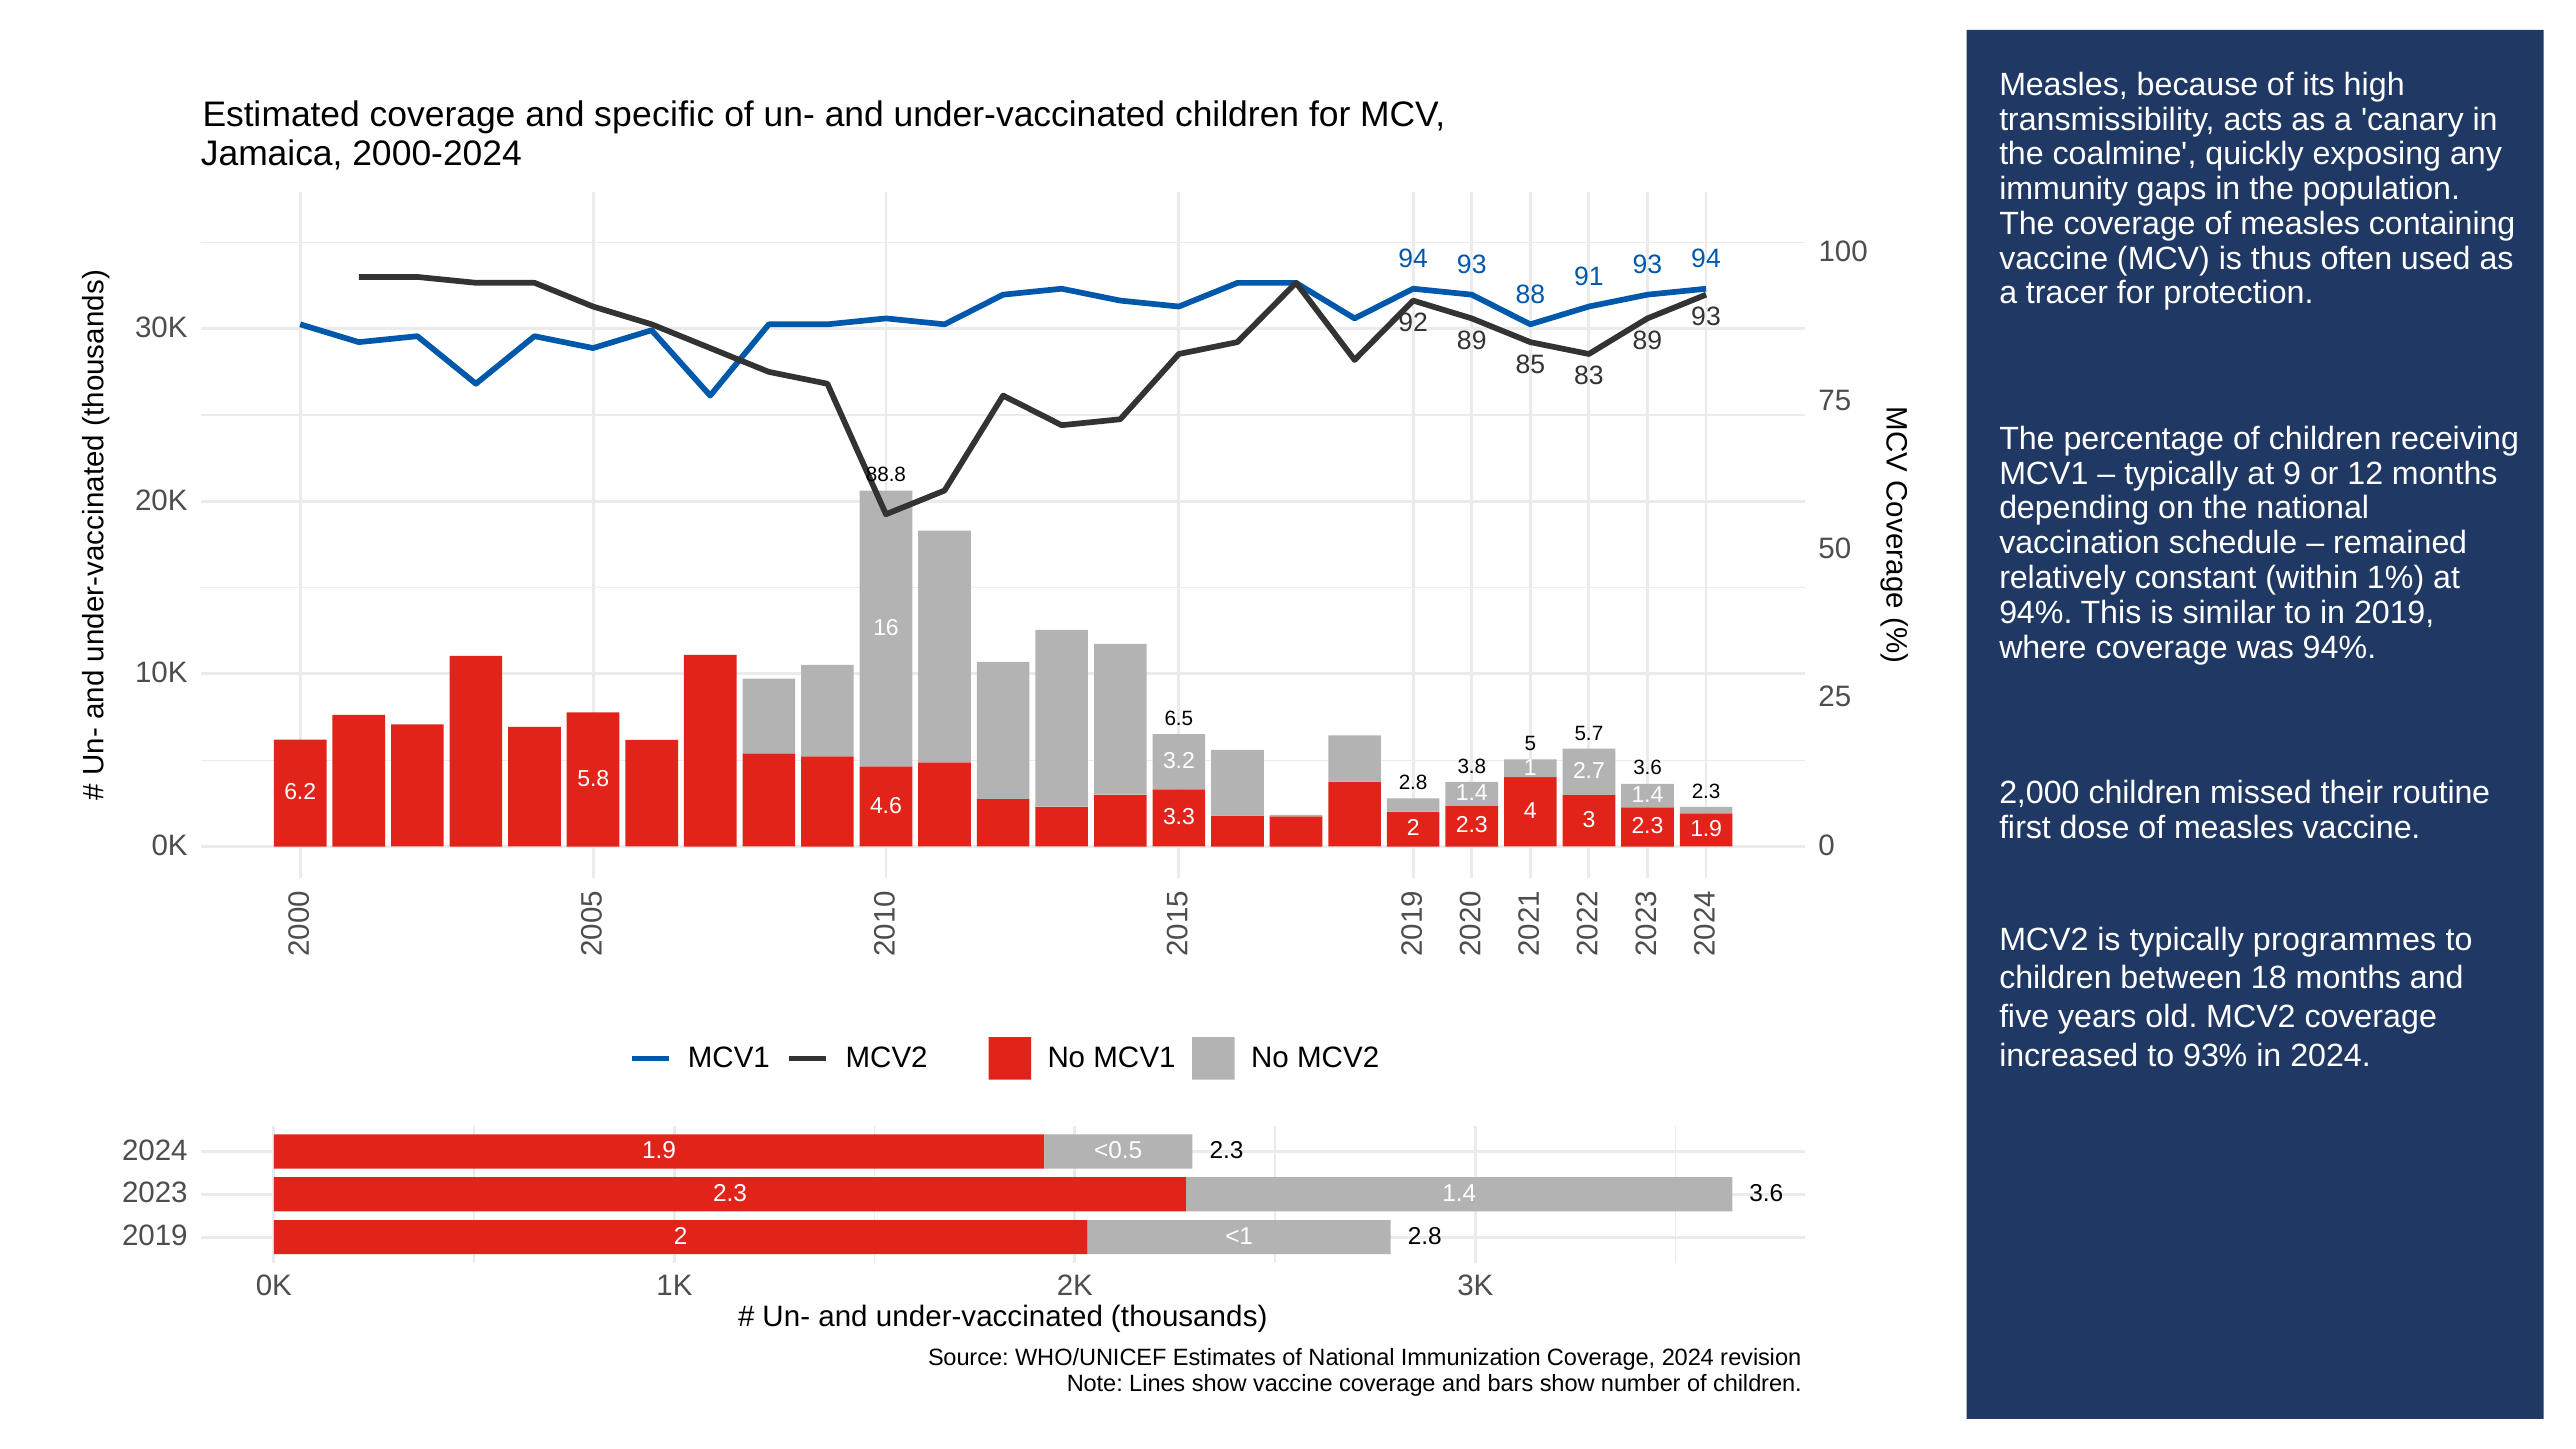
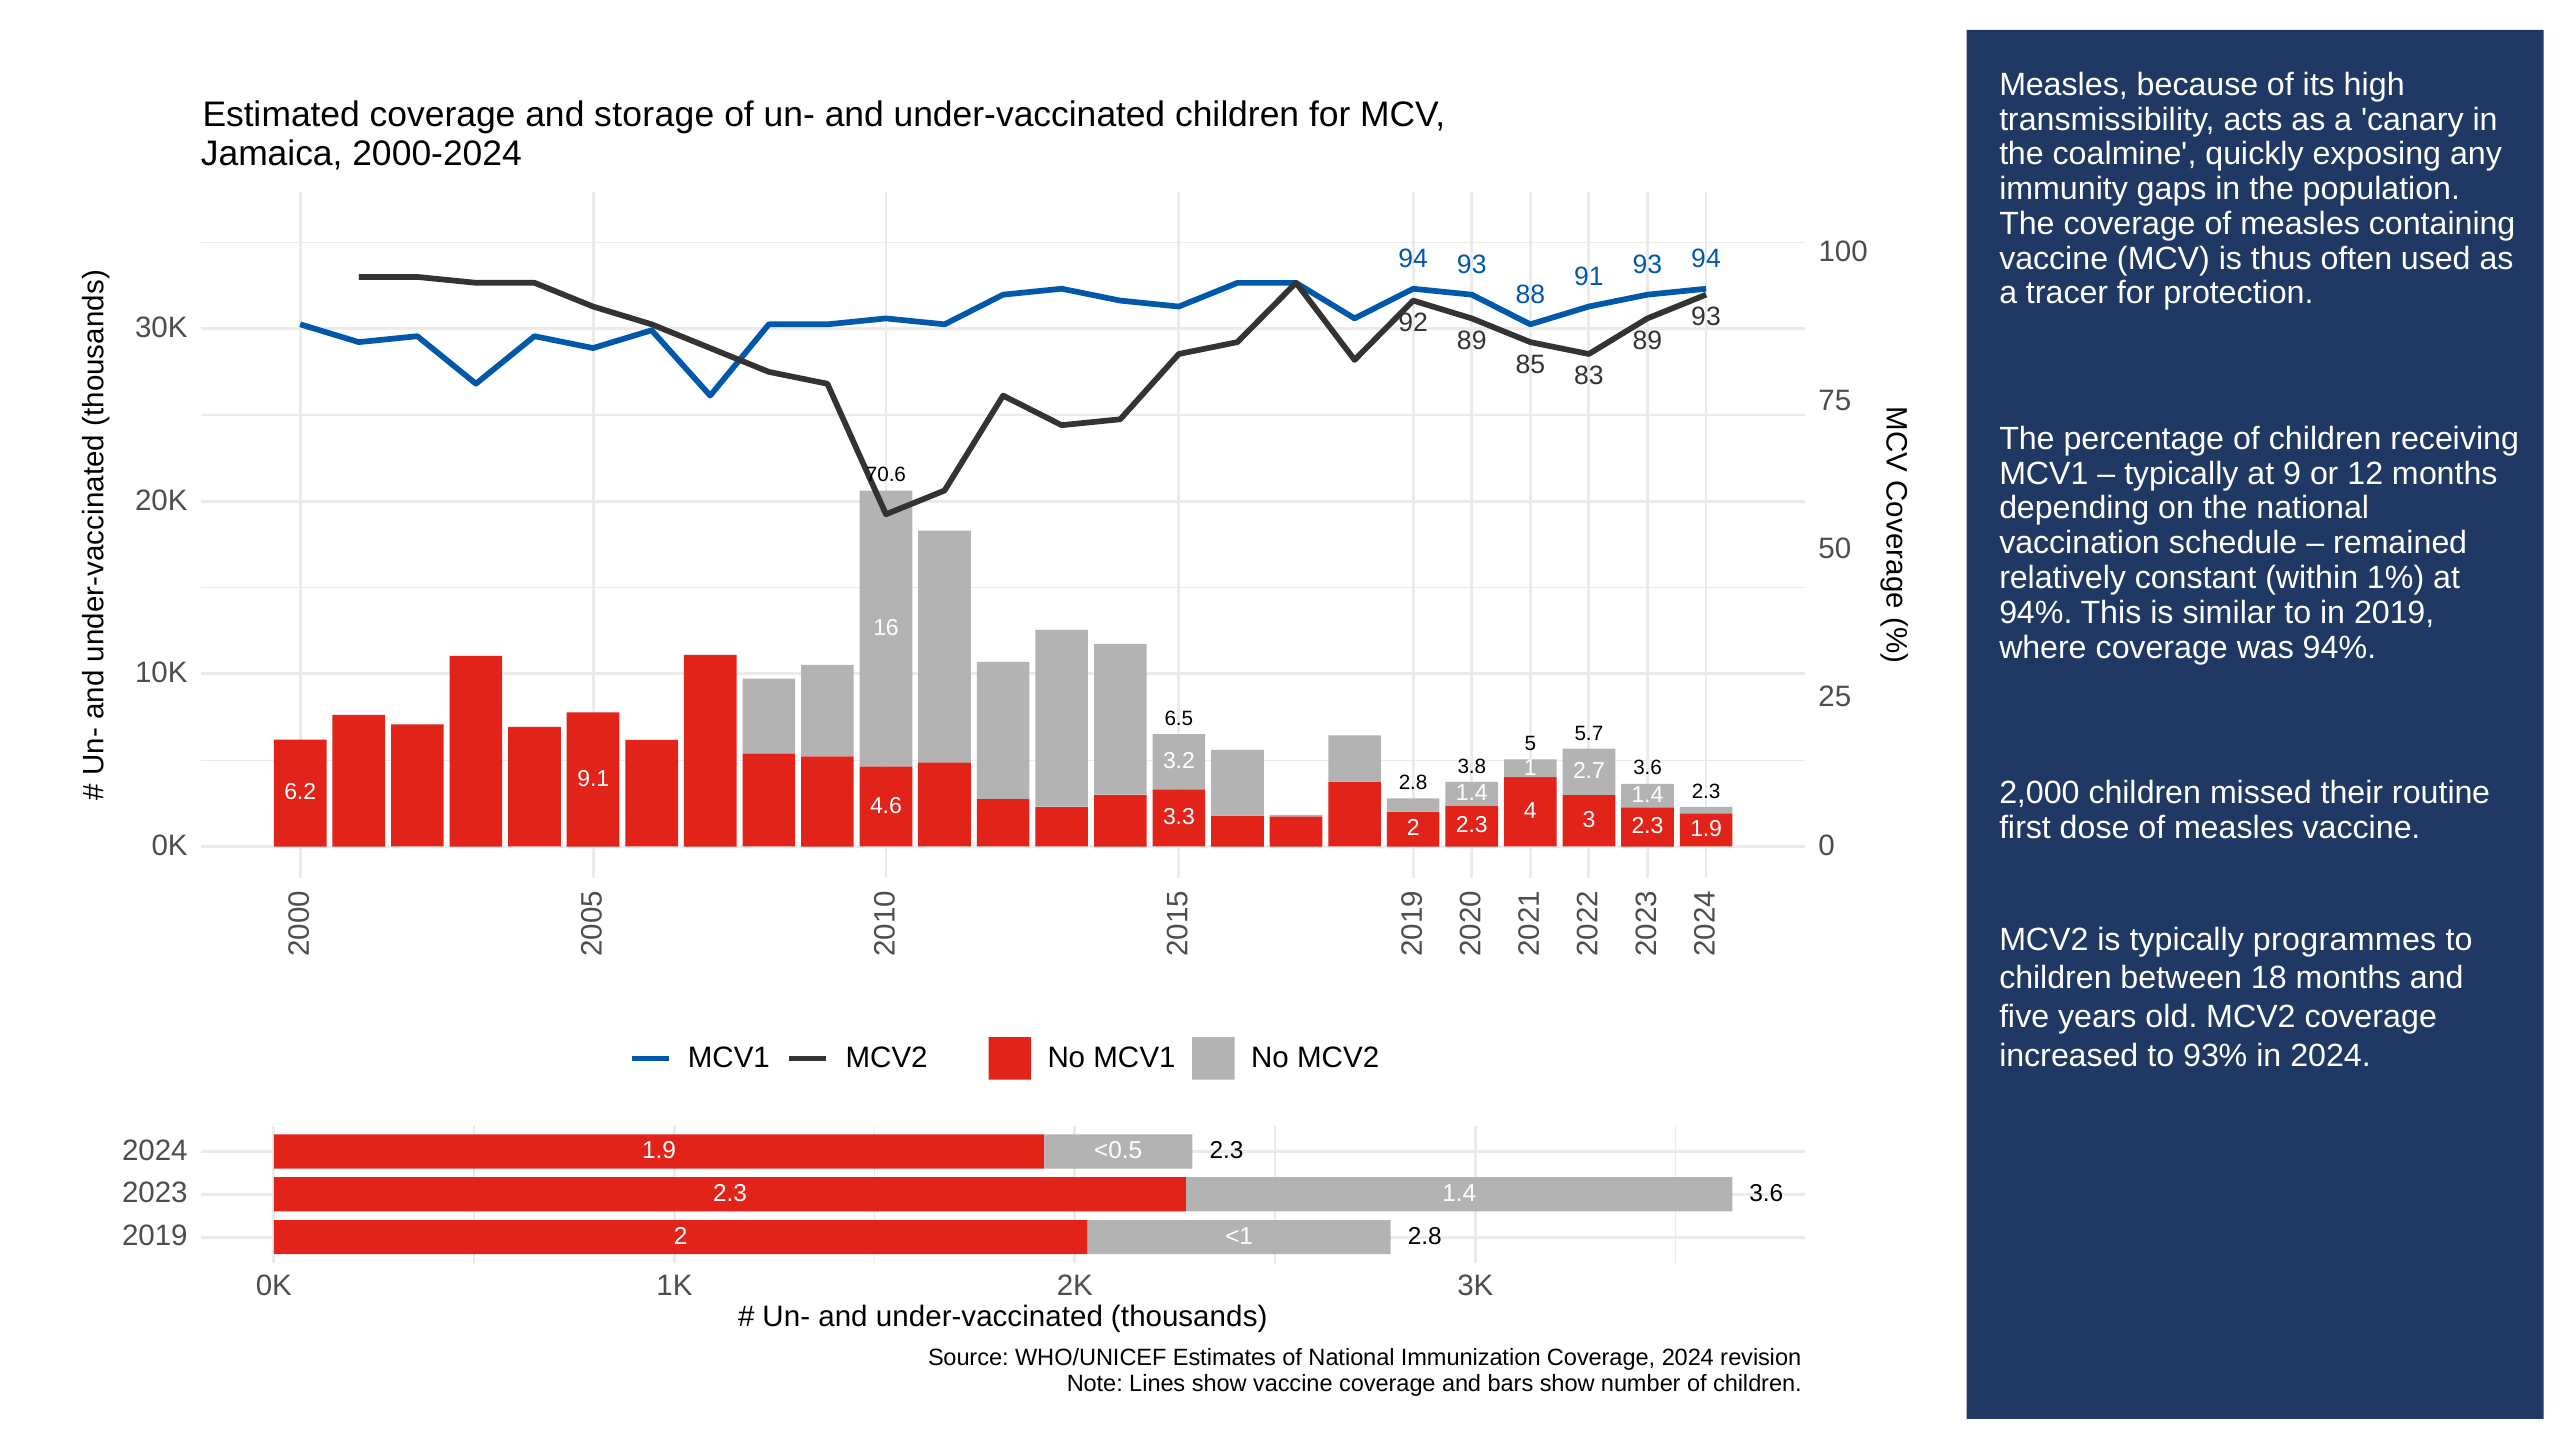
specific: specific -> storage (654, 114)
88.8: 88.8 -> 70.6 (886, 475)
5.8: 5.8 -> 9.1 (593, 778)
